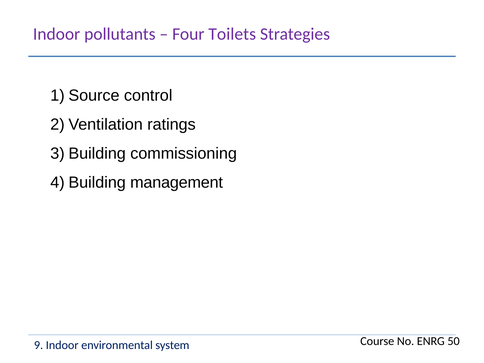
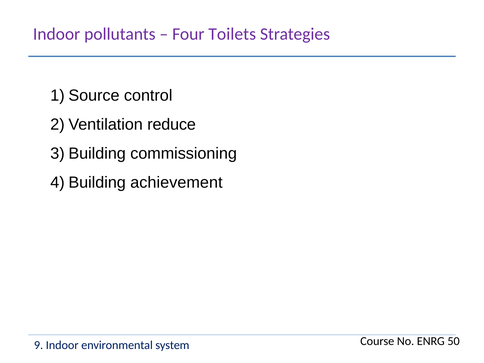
ratings: ratings -> reduce (172, 124)
management: management -> achievement (176, 183)
